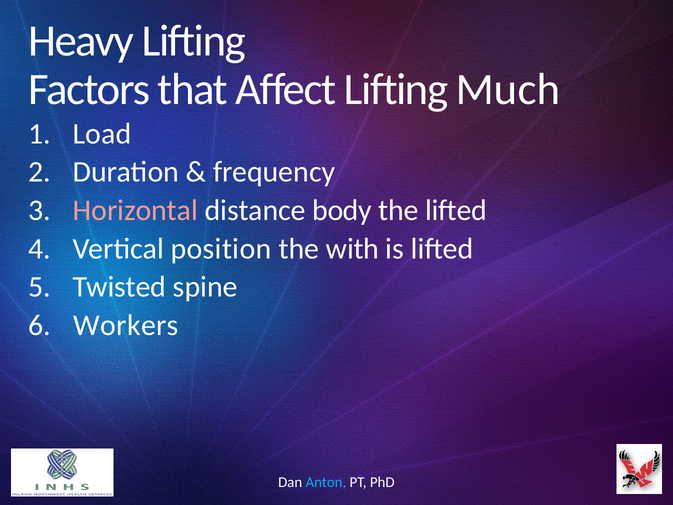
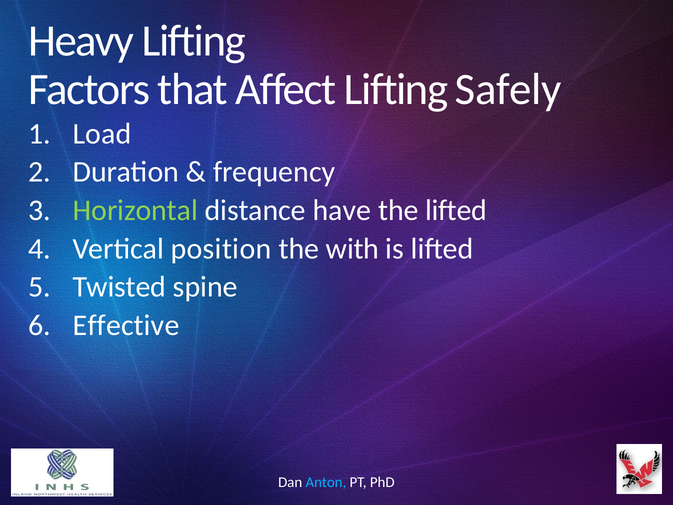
Much: Much -> Safely (508, 89)
Horizontal colour: pink -> light green (135, 210)
body: body -> have (342, 210)
Workers: Workers -> Effective (126, 325)
